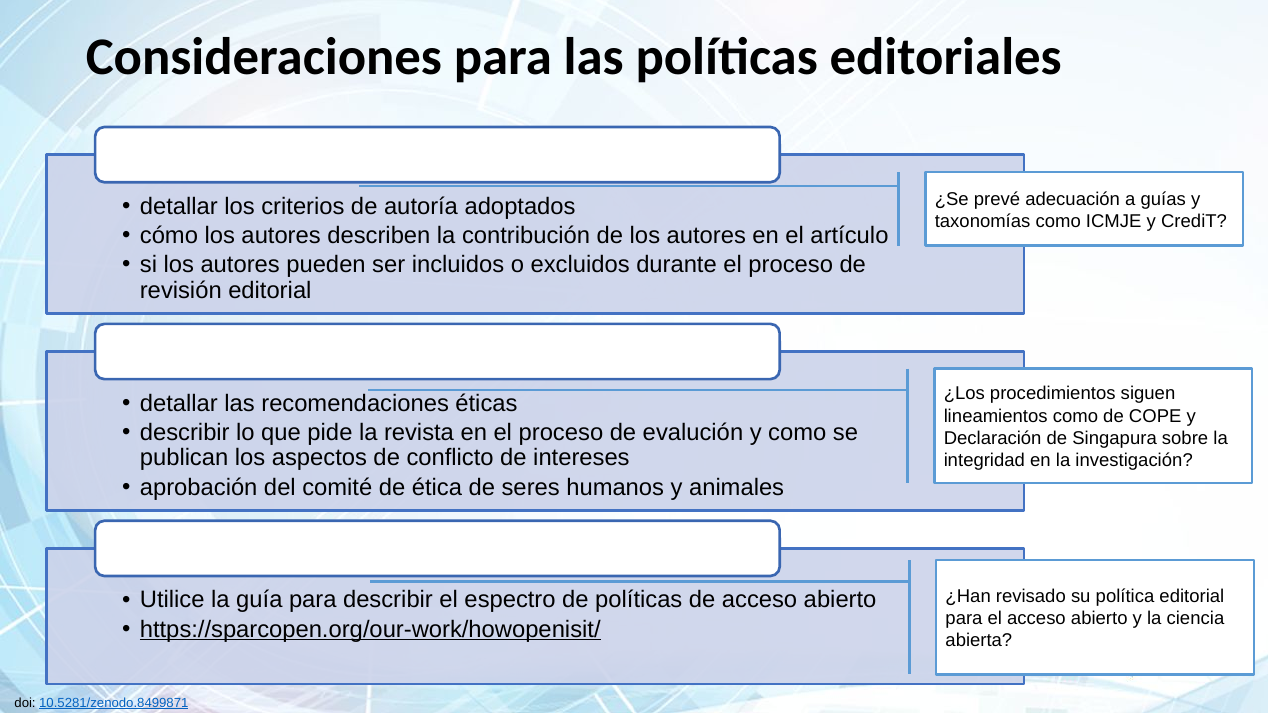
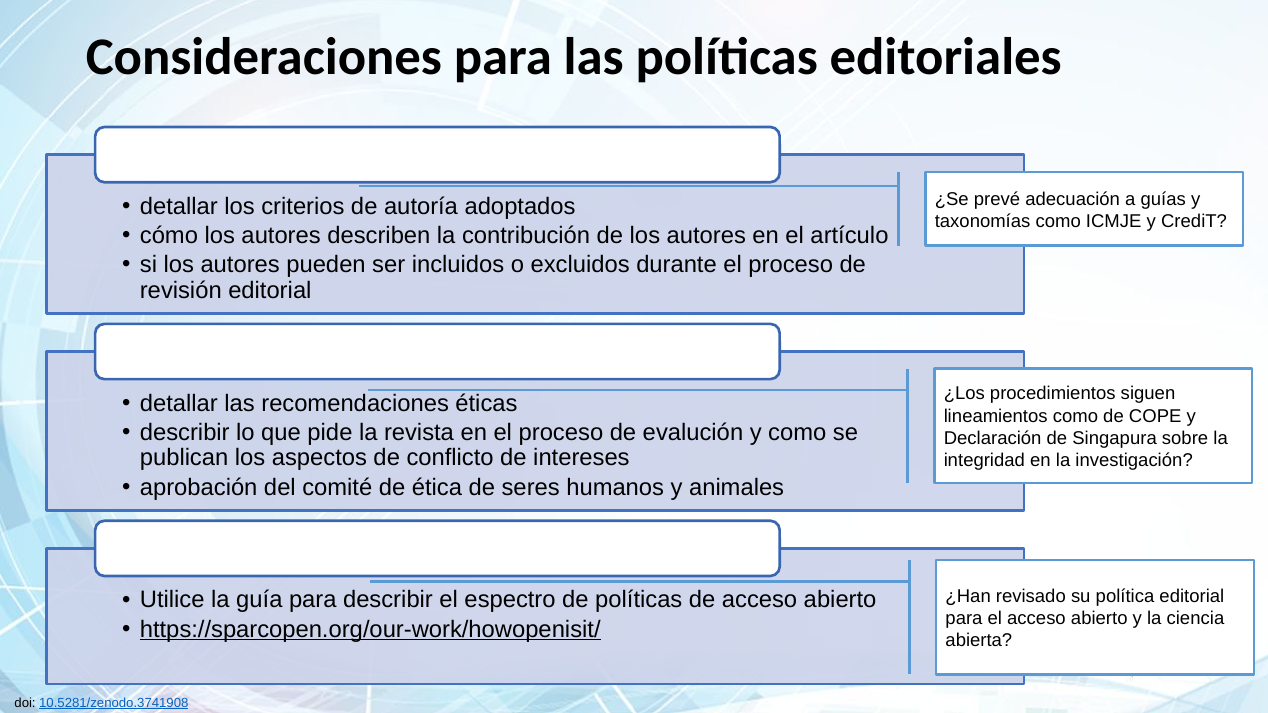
10.5281/zenodo.8499871: 10.5281/zenodo.8499871 -> 10.5281/zenodo.3741908 (114, 703)
